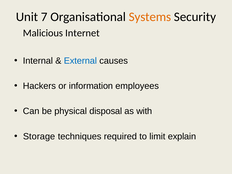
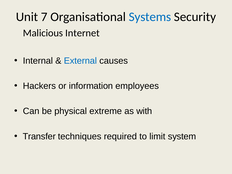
Systems colour: orange -> blue (150, 17)
disposal: disposal -> extreme (106, 111)
Storage: Storage -> Transfer (39, 136)
explain: explain -> system (182, 136)
